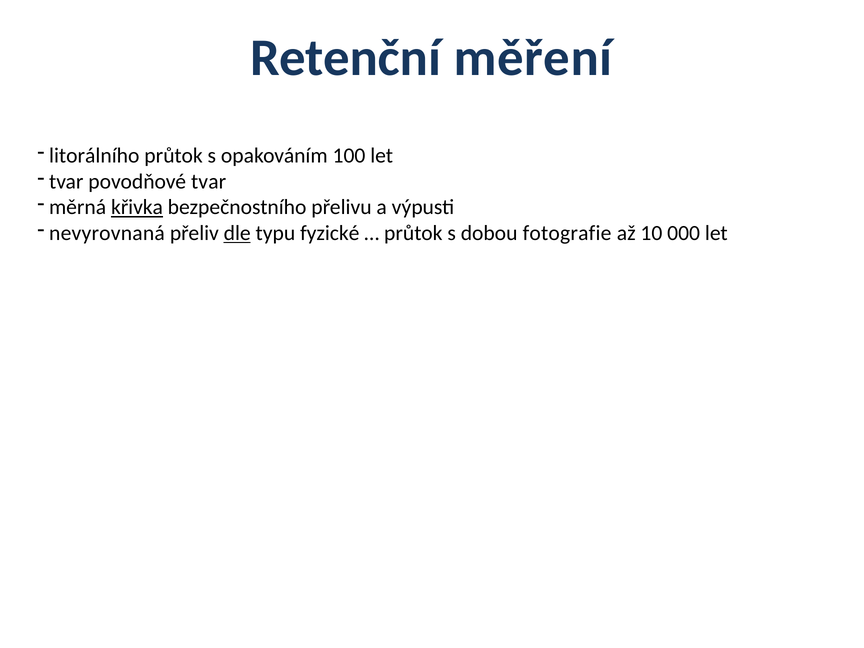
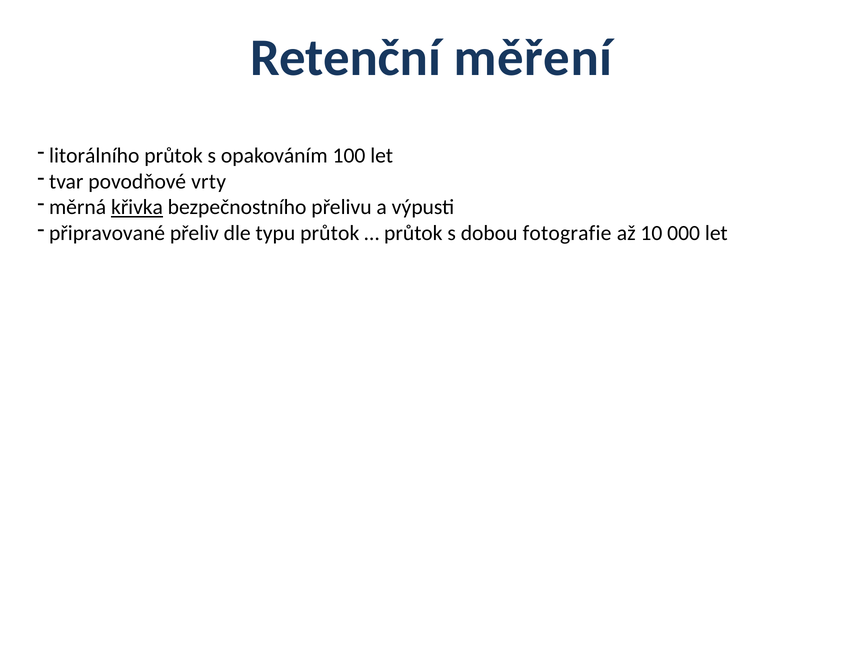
povodňové tvar: tvar -> vrty (209, 181)
nevyrovnaná: nevyrovnaná -> připravované (107, 233)
dle underline: present -> none (237, 233)
typu fyzické: fyzické -> průtok (330, 233)
